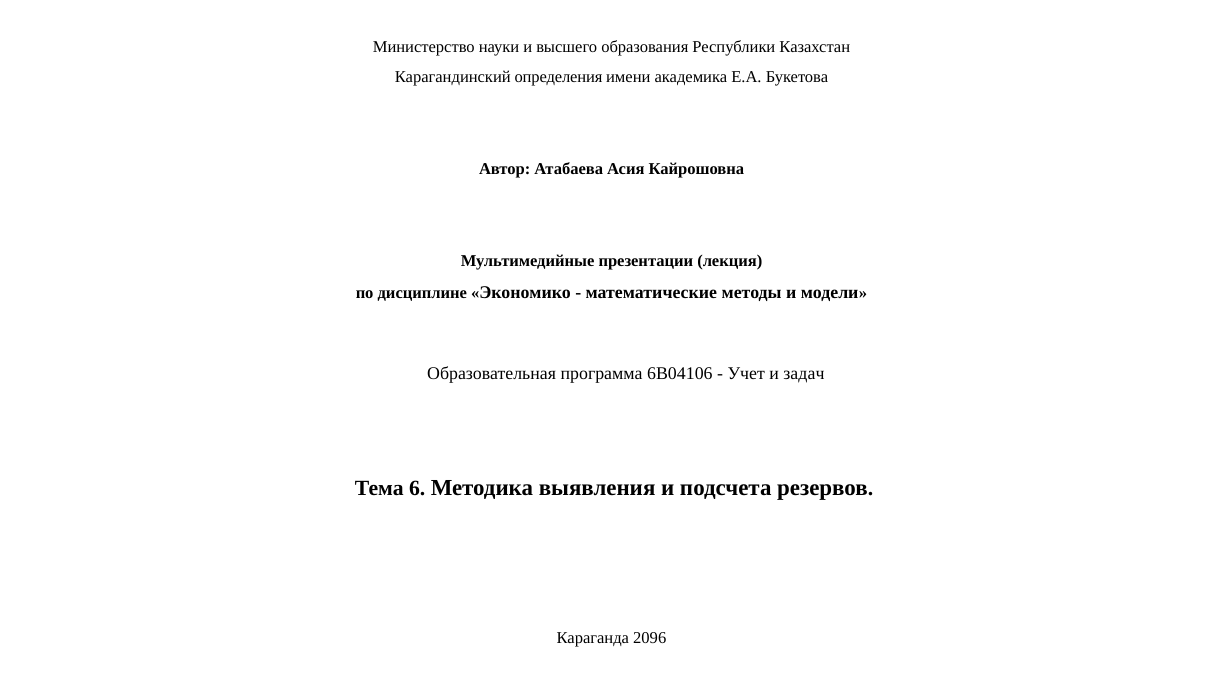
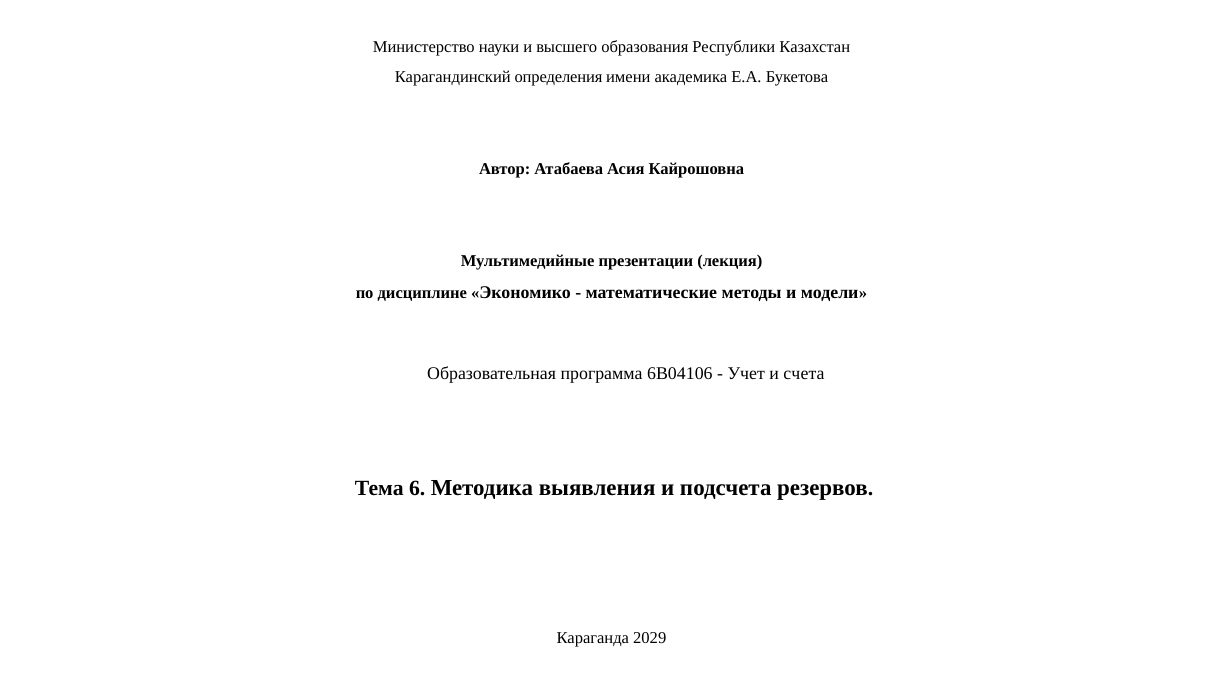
задач: задач -> счета (804, 373)
2096: 2096 -> 2029 (650, 638)
